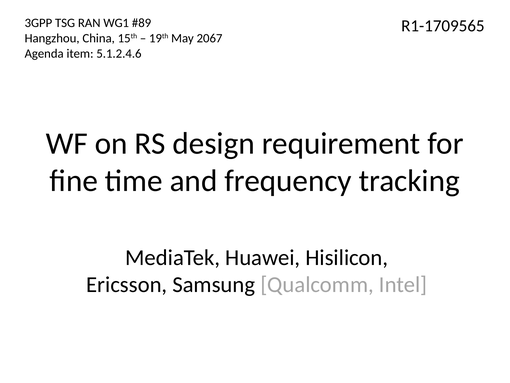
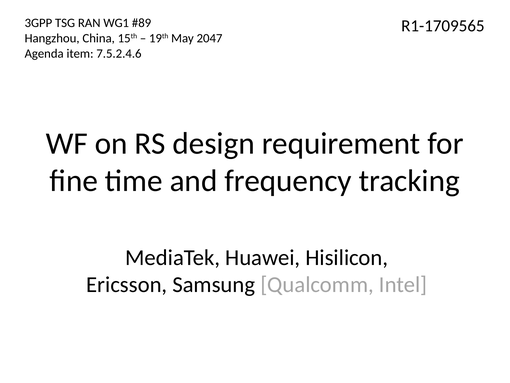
2067: 2067 -> 2047 (210, 38)
5.1.2.4.6: 5.1.2.4.6 -> 7.5.2.4.6 (119, 53)
